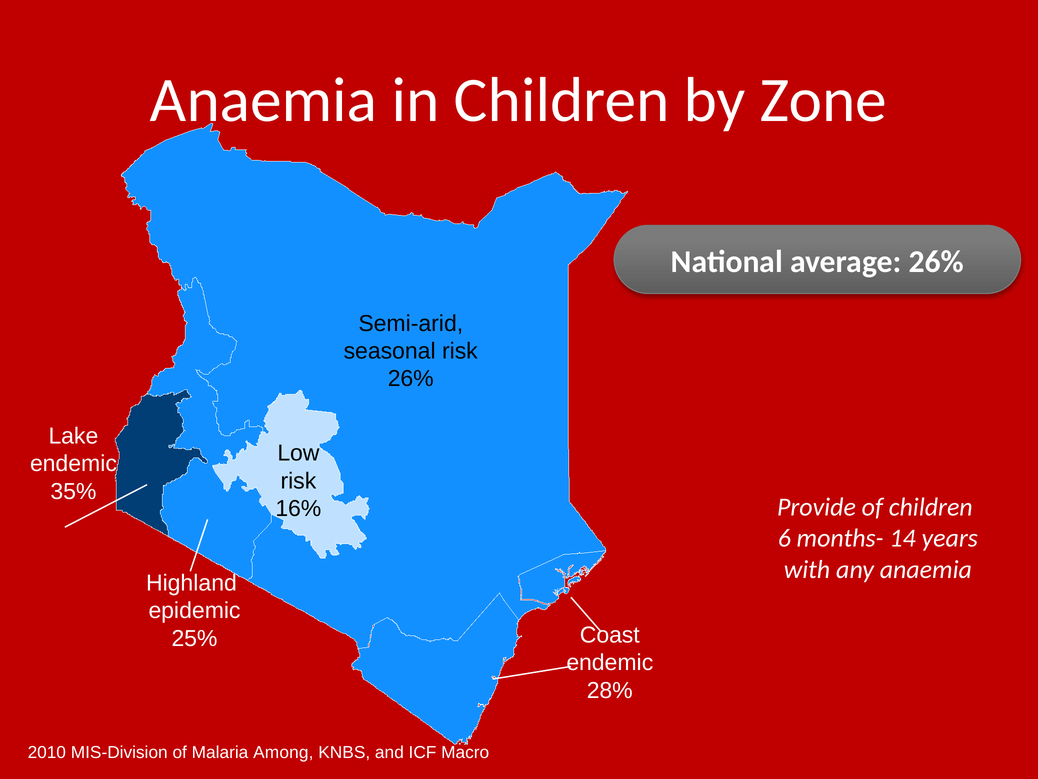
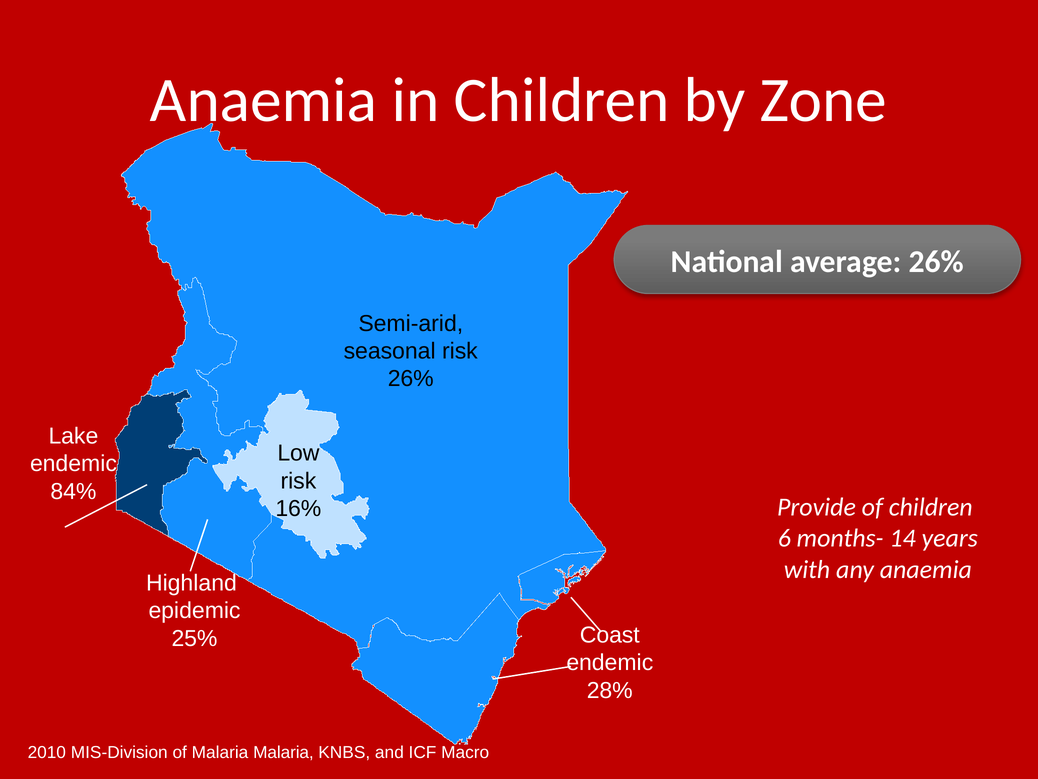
35%: 35% -> 84% (73, 491)
Malaria Among: Among -> Malaria (283, 752)
